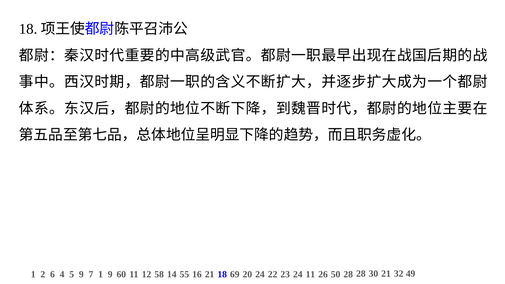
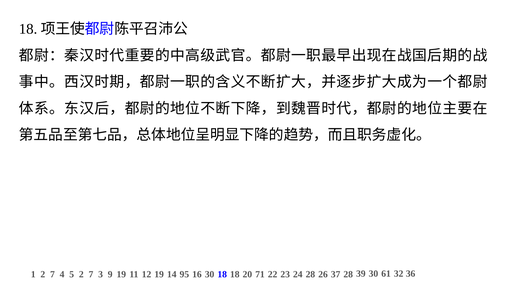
1 2 6: 6 -> 7 (52, 274)
5 9: 9 -> 2 (81, 274)
7 1: 1 -> 3 (101, 274)
9 60: 60 -> 19 (121, 274)
12 58: 58 -> 19 (159, 274)
55: 55 -> 95 (184, 274)
16 21: 21 -> 30 (210, 274)
18 69: 69 -> 18 (235, 274)
20 24: 24 -> 71 (260, 274)
24 11: 11 -> 28 (310, 274)
50: 50 -> 37 (336, 274)
28 28: 28 -> 39 (361, 274)
30 21: 21 -> 61 (386, 274)
49: 49 -> 36 (411, 274)
